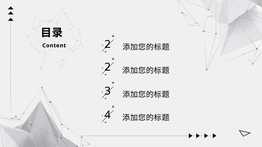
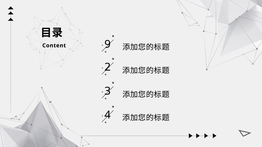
Content 2: 2 -> 9 (108, 44)
